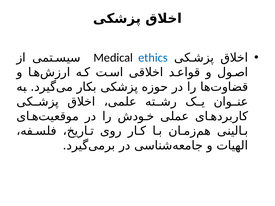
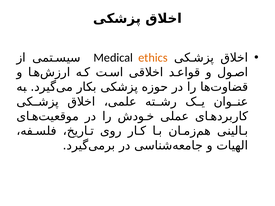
ethics colour: blue -> orange (153, 58)
